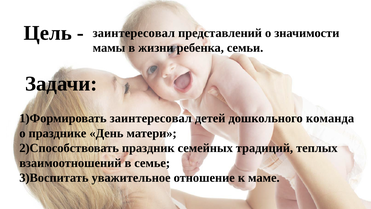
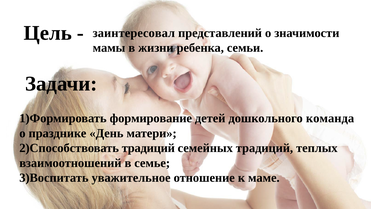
1)Формировать заинтересовал: заинтересовал -> формирование (151, 118)
2)Способствовать праздник: праздник -> традиций (148, 148)
